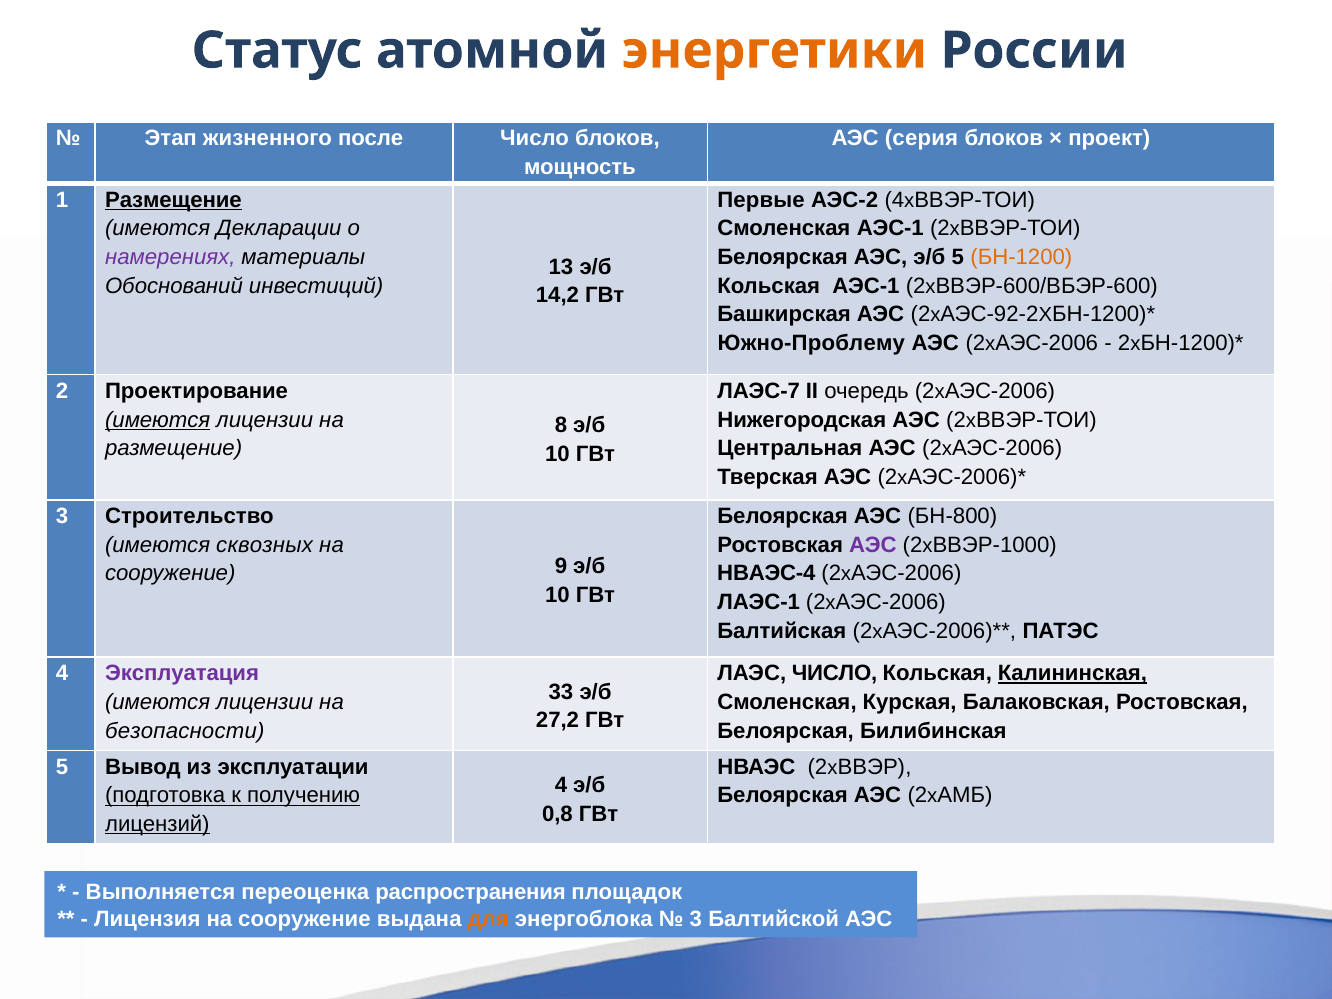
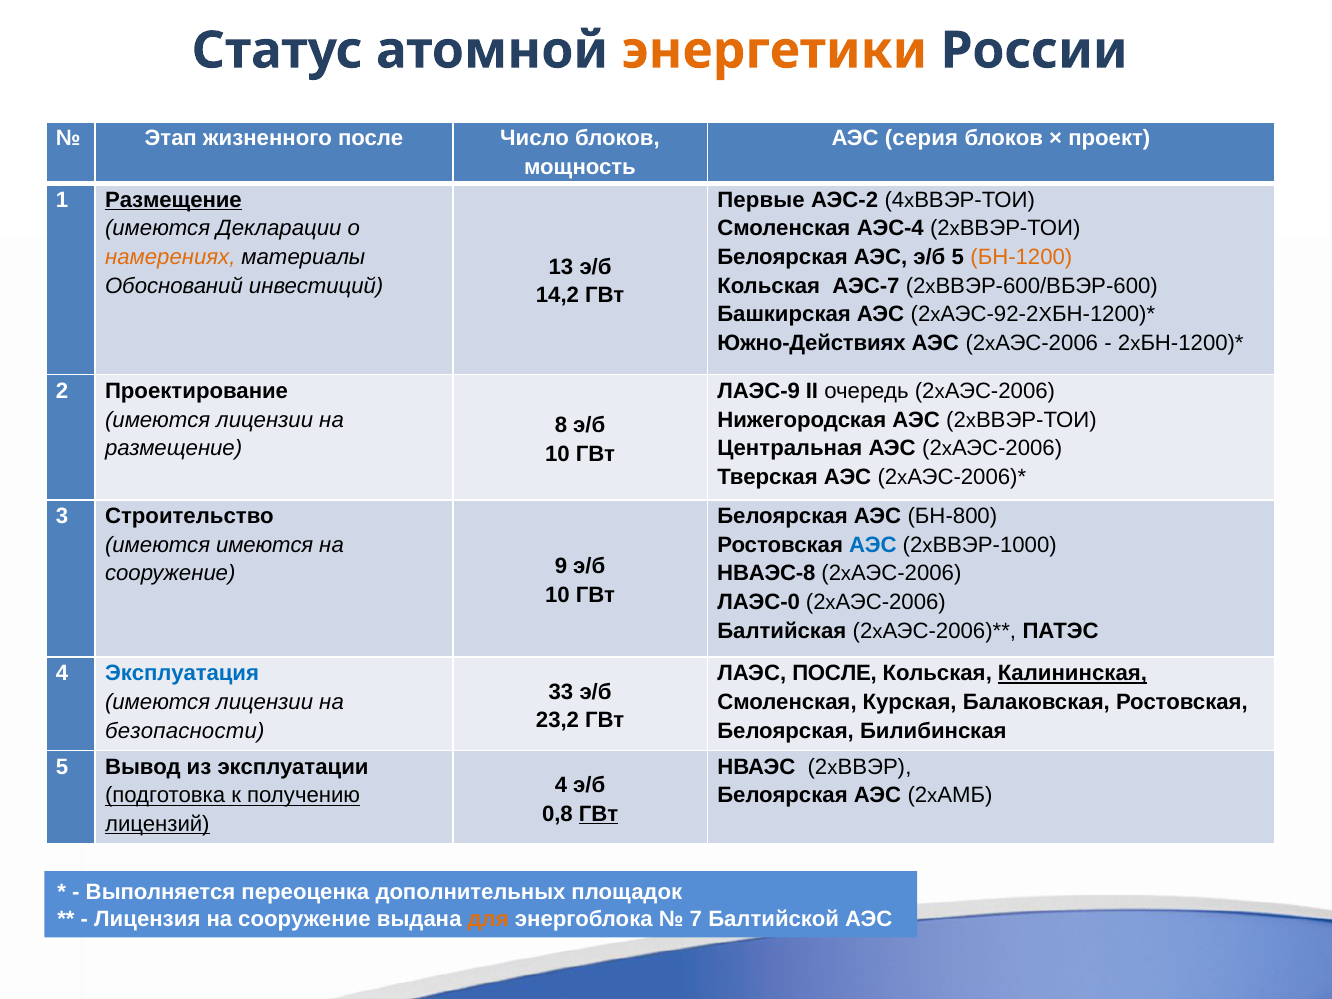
Смоленская АЭС-1: АЭС-1 -> АЭС-4 (890, 229)
намерениях colour: purple -> orange (170, 257)
Кольская АЭС-1: АЭС-1 -> АЭС-7 (866, 286)
Южно-Проблему: Южно-Проблему -> Южно-Действиях (812, 343)
ЛАЭС-7: ЛАЭС-7 -> ЛАЭС-9 (759, 391)
имеются underline: present -> none (158, 420)
имеются сквозных: сквозных -> имеются (265, 545)
АЭС colour: purple -> blue (873, 545)
НВАЭС-4: НВАЭС-4 -> НВАЭС-8 (766, 574)
ЛАЭС-1: ЛАЭС-1 -> ЛАЭС-0 (759, 602)
Эксплуатация colour: purple -> blue (182, 674)
ЛАЭС ЧИСЛО: ЧИСЛО -> ПОСЛЕ (835, 674)
27,2: 27,2 -> 23,2 (558, 720)
ГВт underline: none -> present (599, 814)
распространения: распространения -> дополнительных (471, 892)
3: 3 -> 7 (696, 919)
